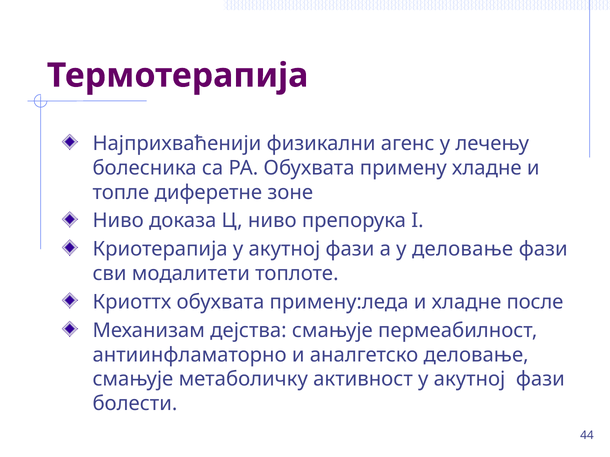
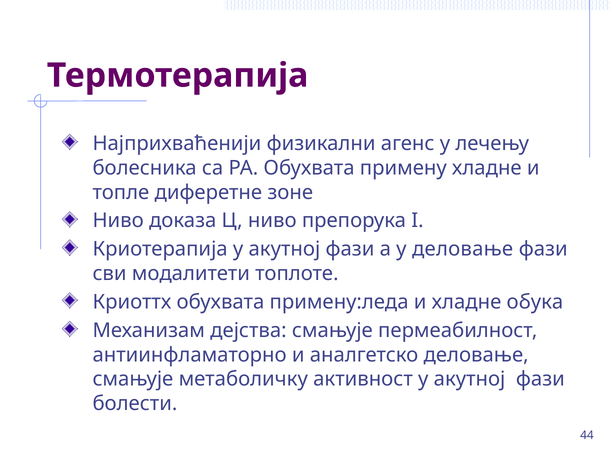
после: после -> обука (535, 302)
